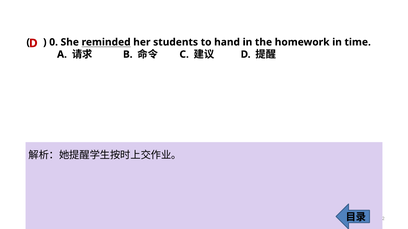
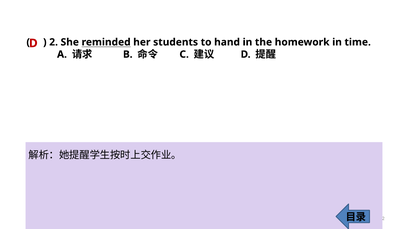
0: 0 -> 2 (54, 42)
